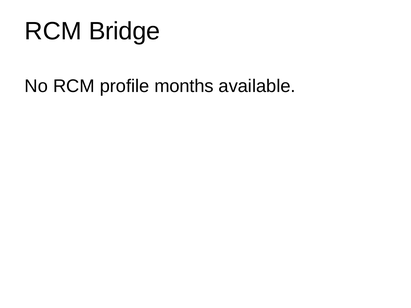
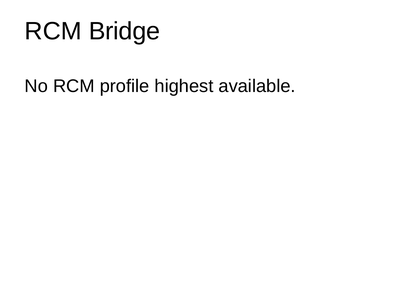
months: months -> highest (184, 86)
